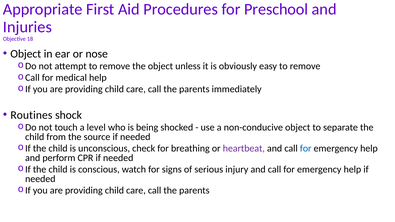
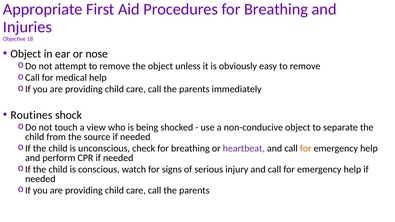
Procedures for Preschool: Preschool -> Breathing (276, 9)
level: level -> view (96, 127)
for colour: blue -> orange (306, 148)
